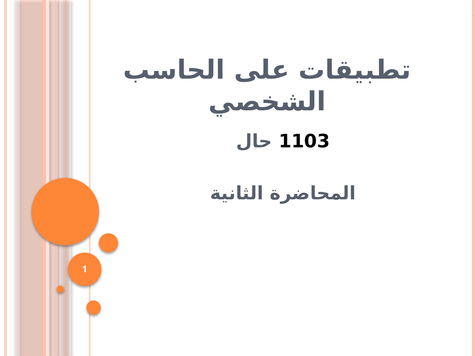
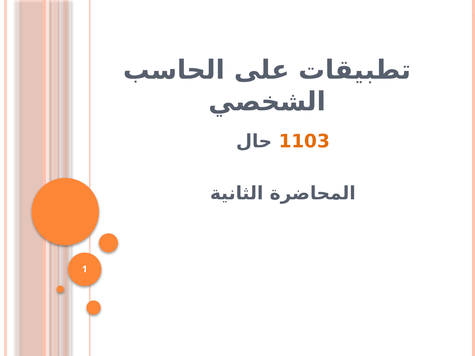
1103 colour: black -> orange (304, 141)
